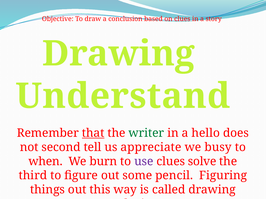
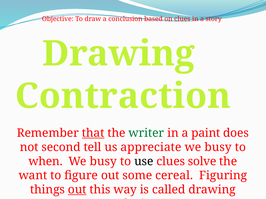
Understand: Understand -> Contraction (123, 96)
hello: hello -> paint (206, 133)
burn: burn -> busy (103, 162)
use colour: purple -> black (144, 162)
third: third -> want (33, 176)
pencil: pencil -> cereal (174, 176)
out underline: none -> present (77, 190)
